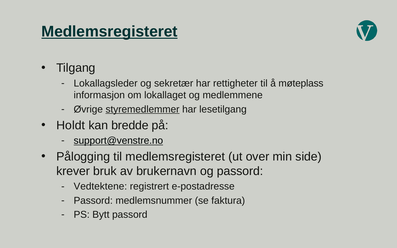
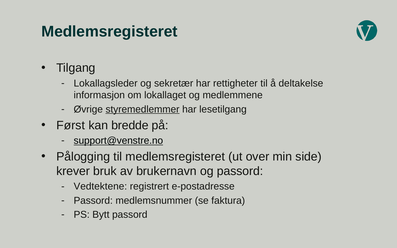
Medlemsregisteret underline: present -> none (109, 32)
møteplass: møteplass -> deltakelse (301, 83)
Holdt: Holdt -> Først (71, 125)
